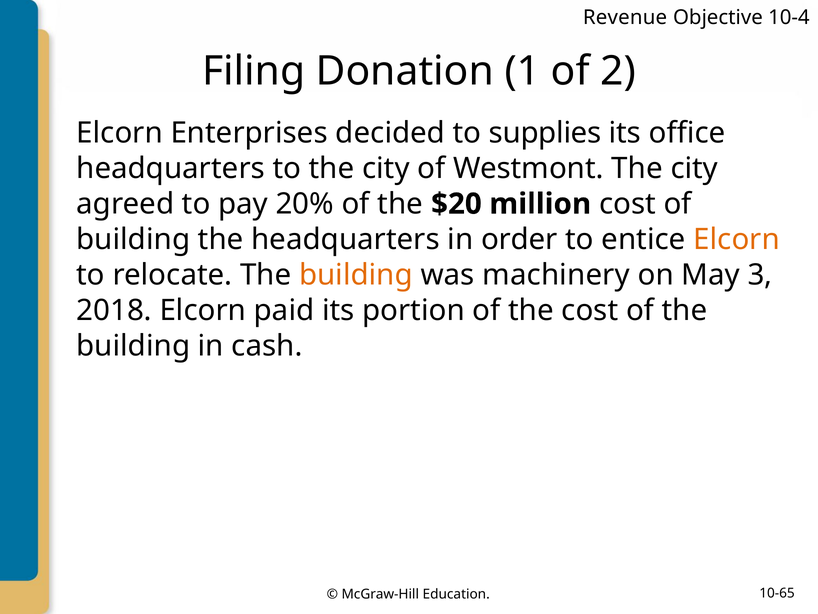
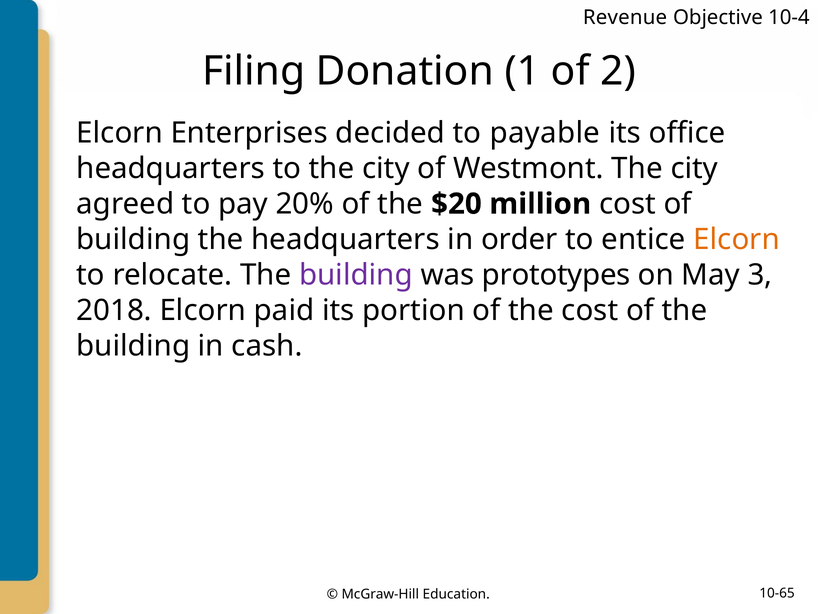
supplies: supplies -> payable (545, 133)
building colour: orange -> purple (356, 275)
machinery: machinery -> prototypes (556, 275)
